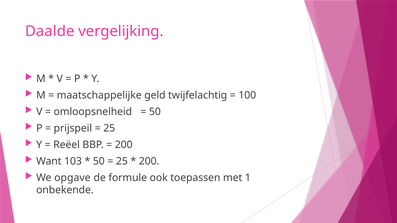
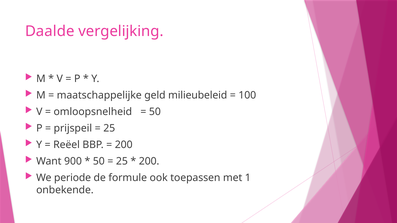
twijfelachtig: twijfelachtig -> milieubeleid (198, 95)
103: 103 -> 900 (73, 161)
opgave: opgave -> periode (73, 178)
